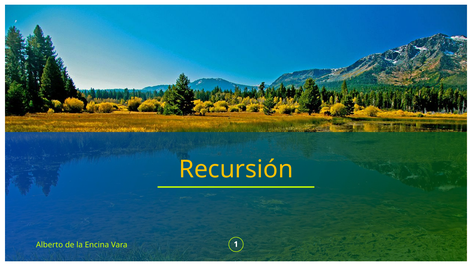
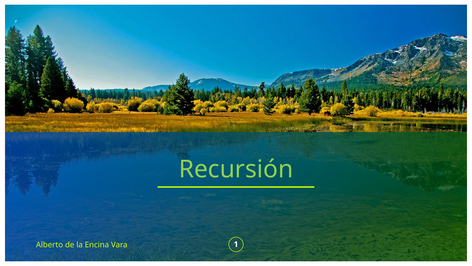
Recursión colour: yellow -> light green (236, 169)
